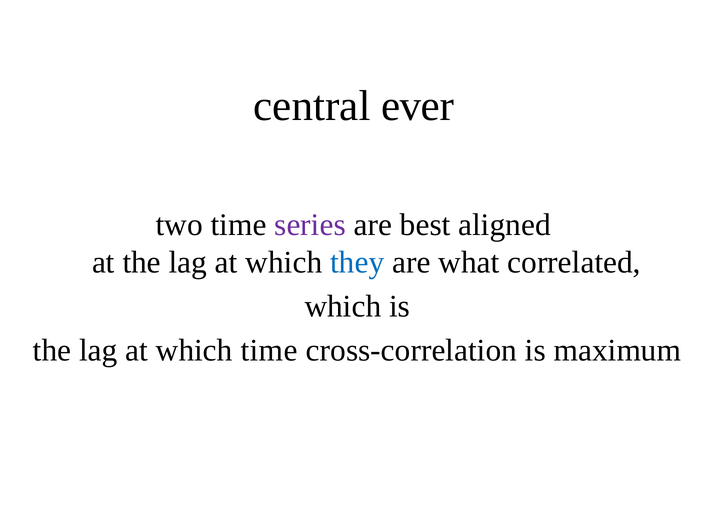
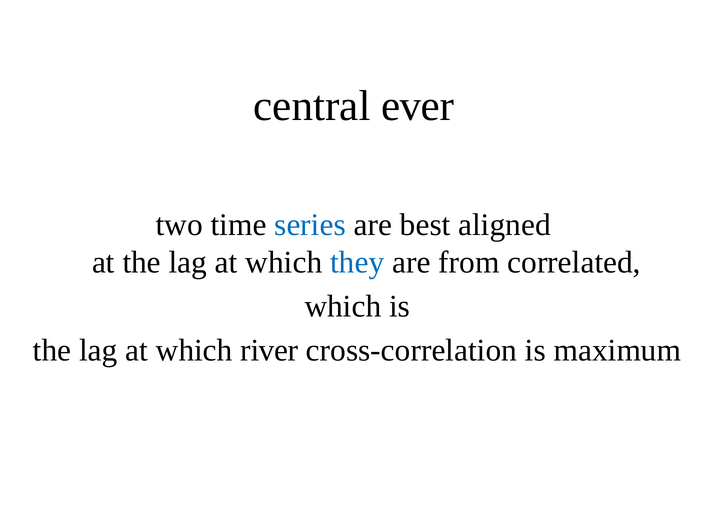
series colour: purple -> blue (310, 225)
what: what -> from (469, 263)
which time: time -> river (269, 351)
